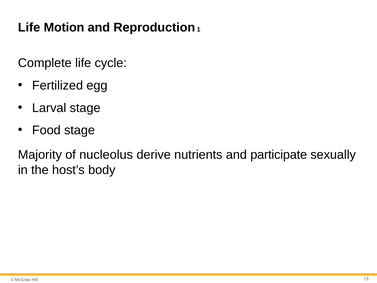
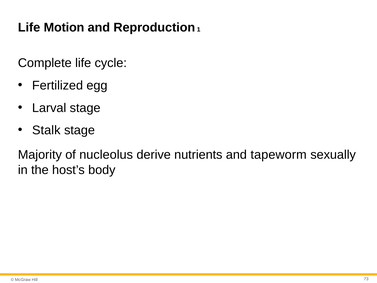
Food: Food -> Stalk (46, 130)
participate: participate -> tapeworm (279, 155)
